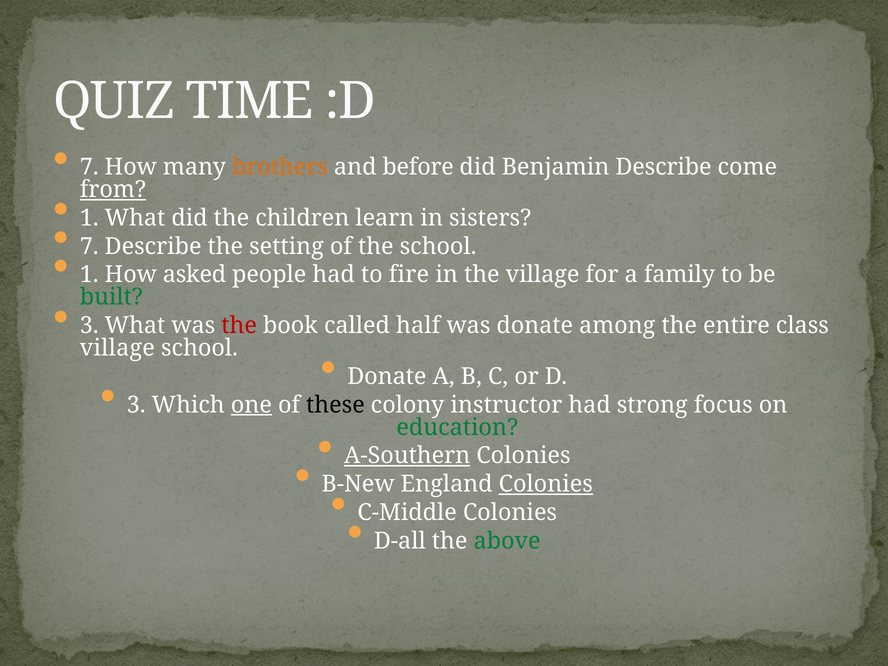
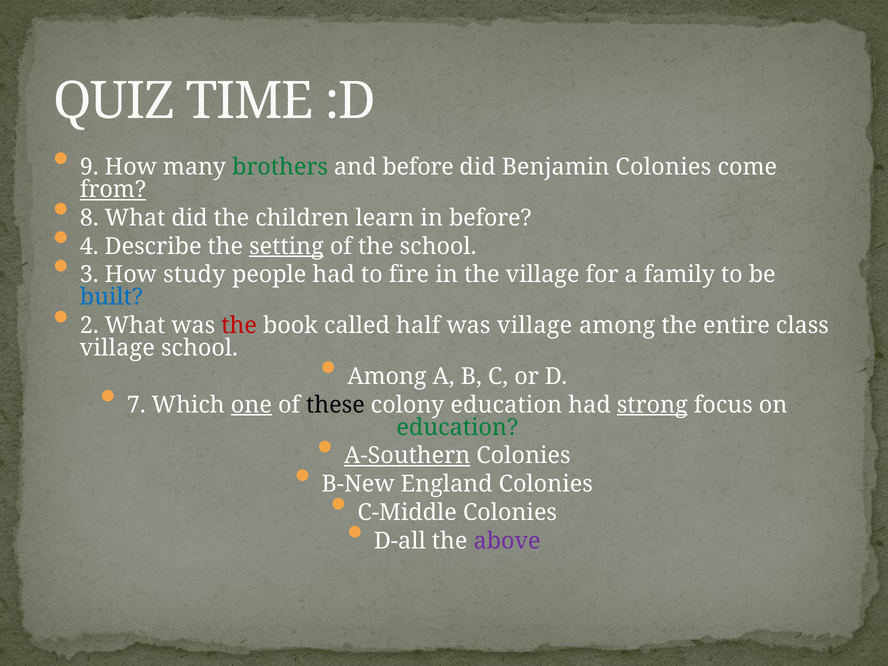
7: 7 -> 9 (89, 167)
brothers colour: orange -> green (280, 167)
Benjamin Describe: Describe -> Colonies (663, 167)
1: 1 -> 8 (89, 218)
in sisters: sisters -> before (490, 218)
7: 7 -> 4 (89, 246)
setting underline: none -> present (286, 246)
1: 1 -> 3 (89, 275)
asked: asked -> study (194, 275)
built colour: green -> blue (111, 297)
3: 3 -> 2 (89, 326)
was donate: donate -> village (535, 326)
Donate: Donate -> Among (387, 376)
3: 3 -> 7 (136, 405)
colony instructor: instructor -> education (506, 405)
strong underline: none -> present (652, 405)
Colonies underline: present -> none (546, 484)
above colour: green -> purple (507, 541)
